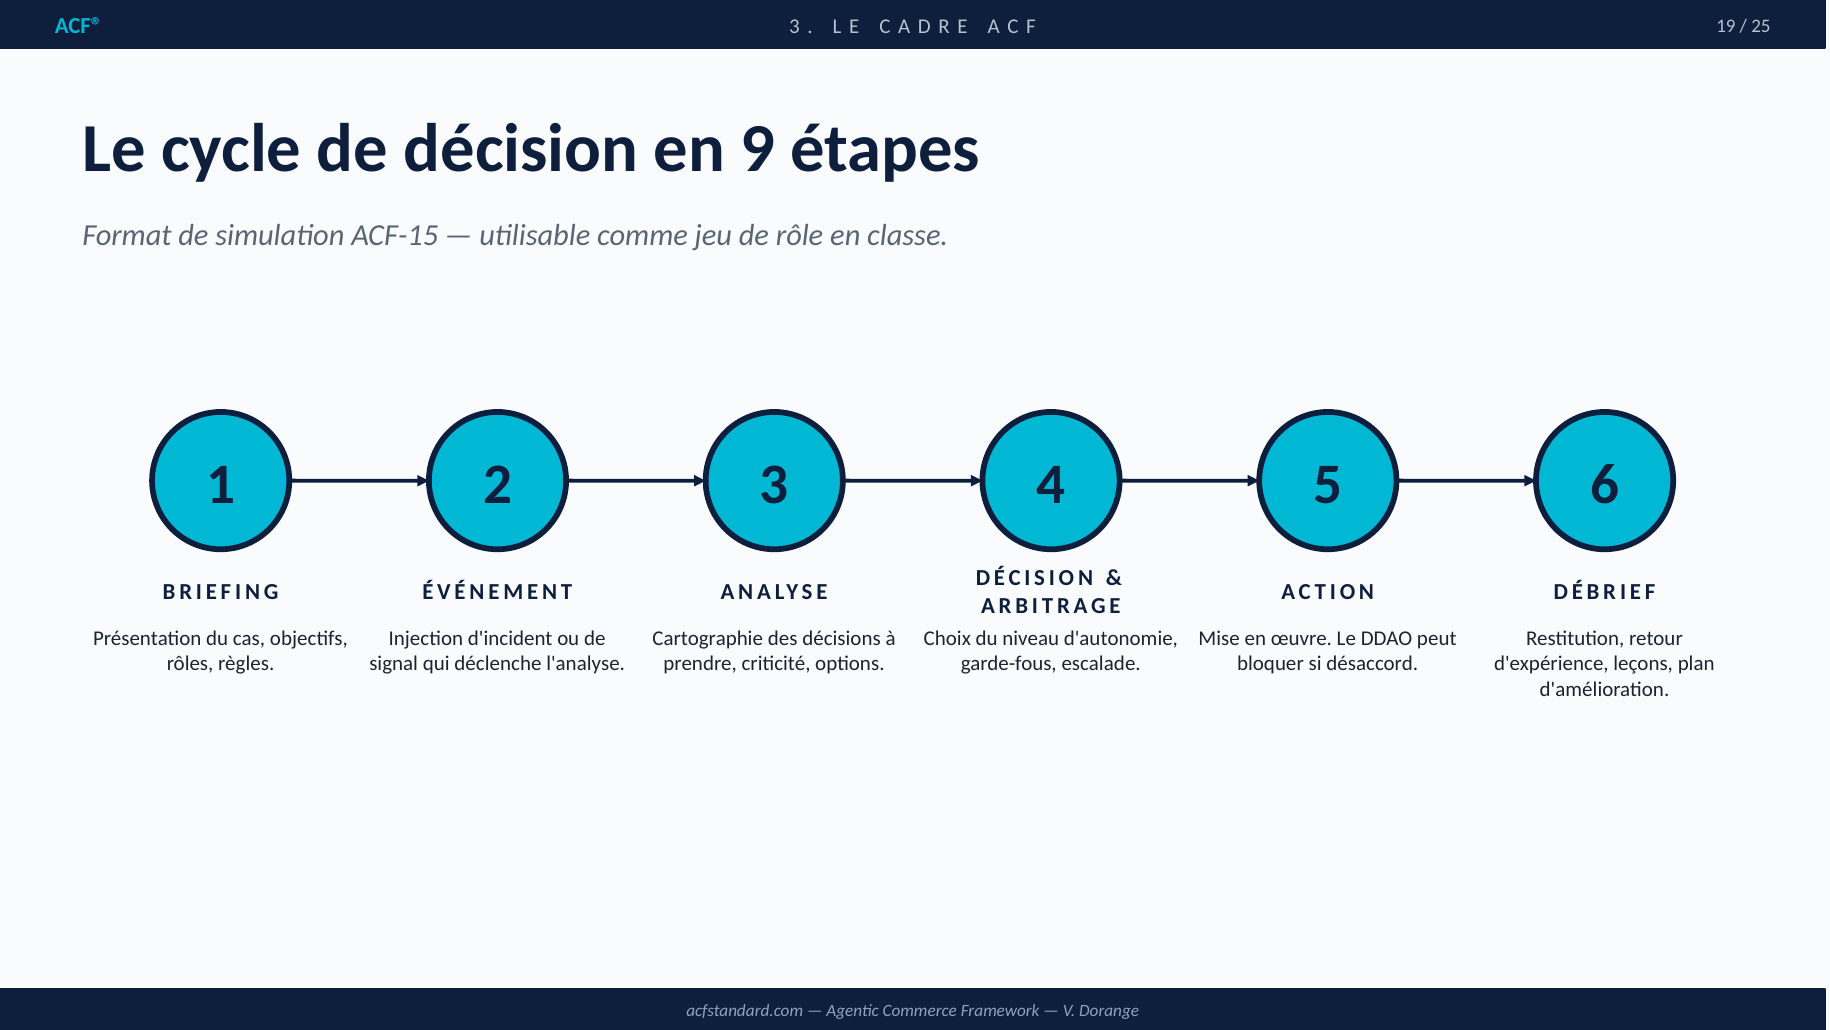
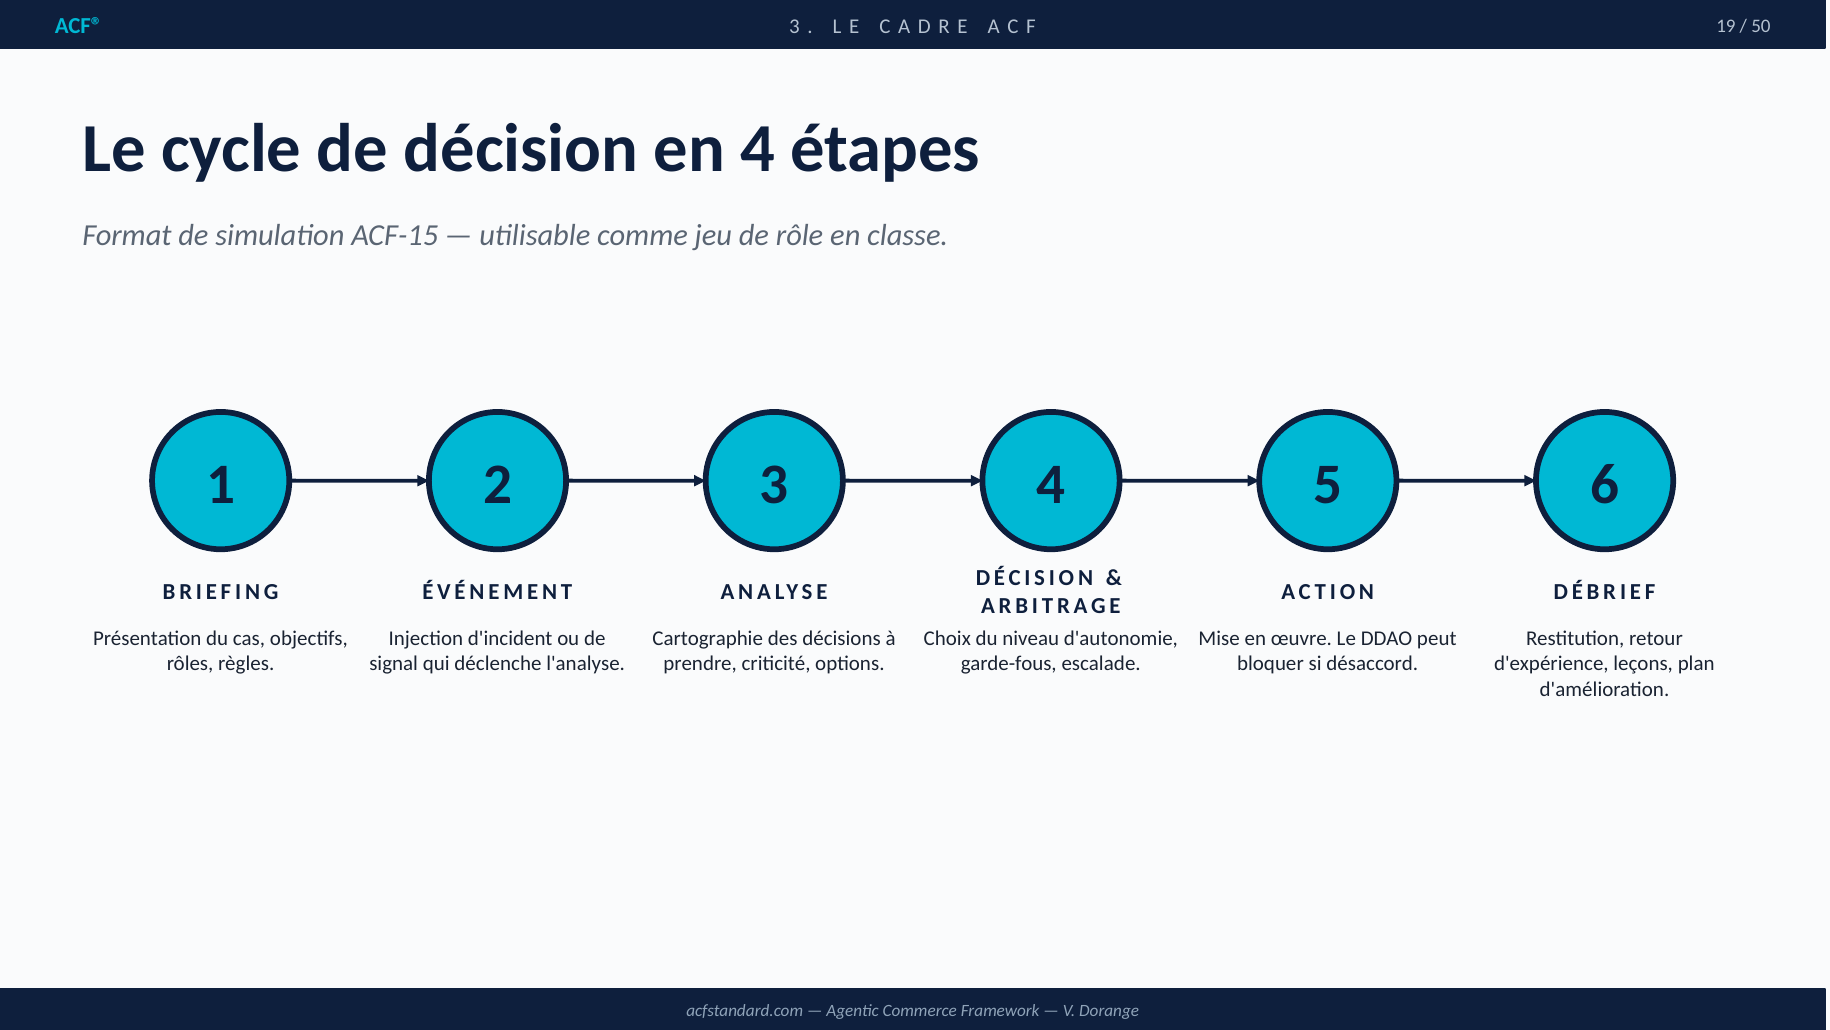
25: 25 -> 50 (1761, 26)
en 9: 9 -> 4 (758, 149)
